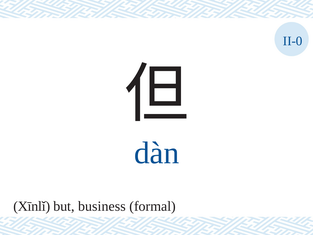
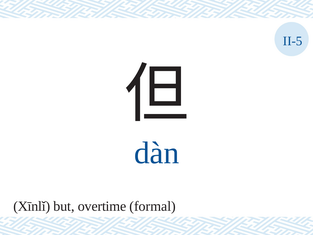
II-0: II-0 -> II-5 (293, 41)
business: business -> overtime (102, 206)
